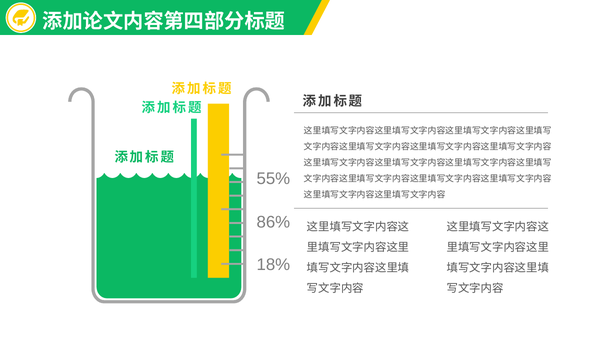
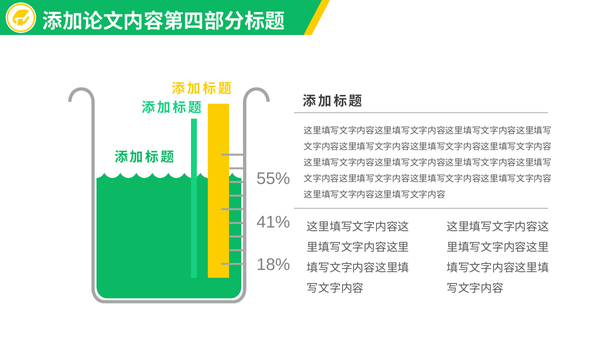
86%: 86% -> 41% (273, 222)
